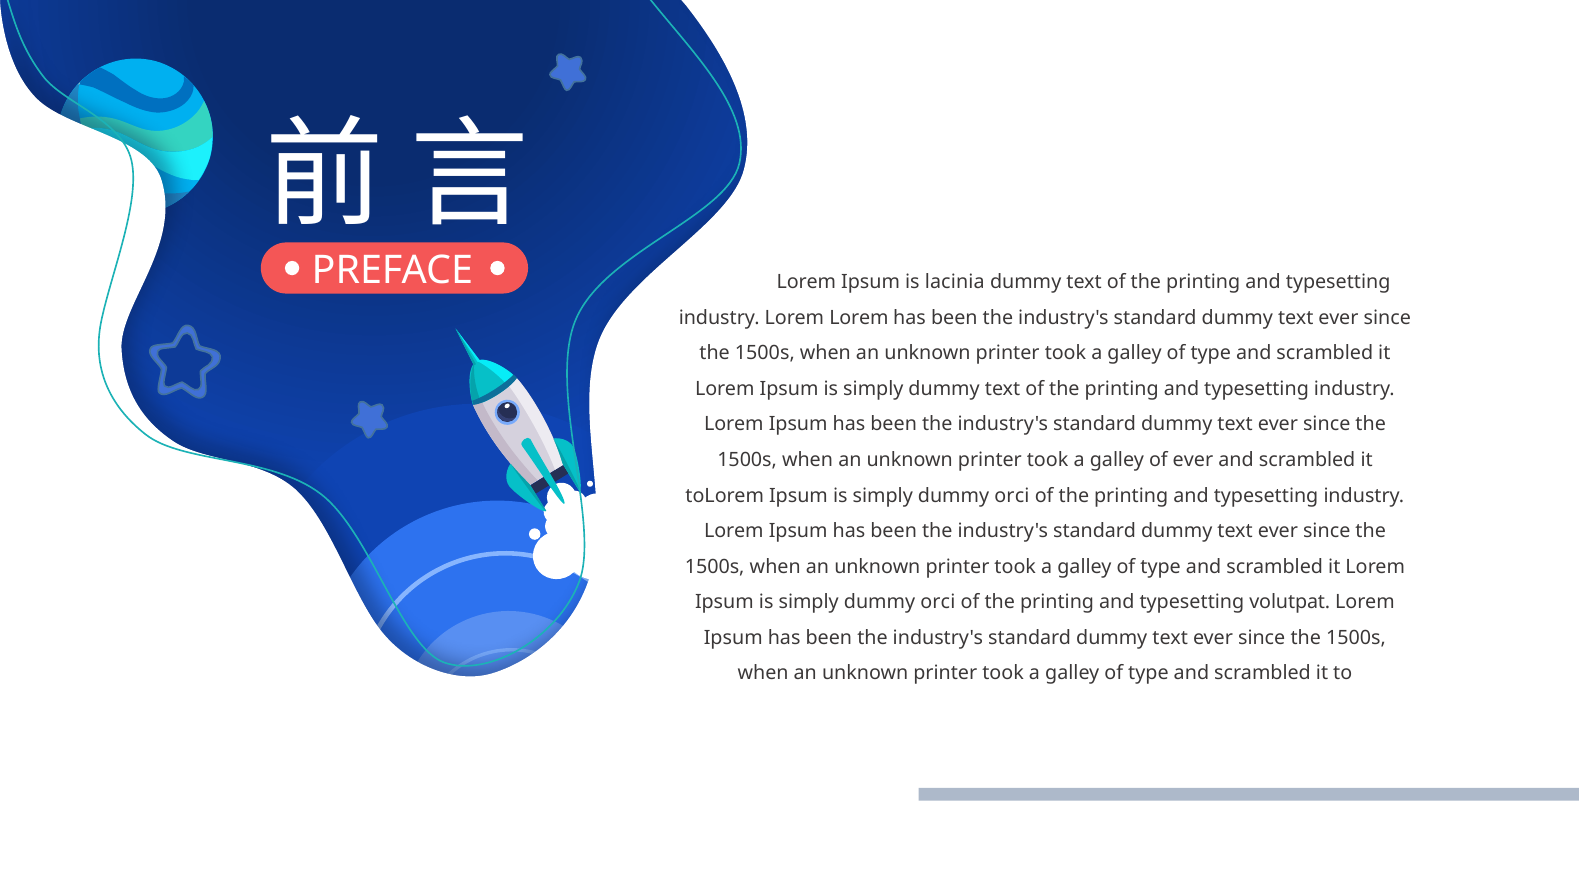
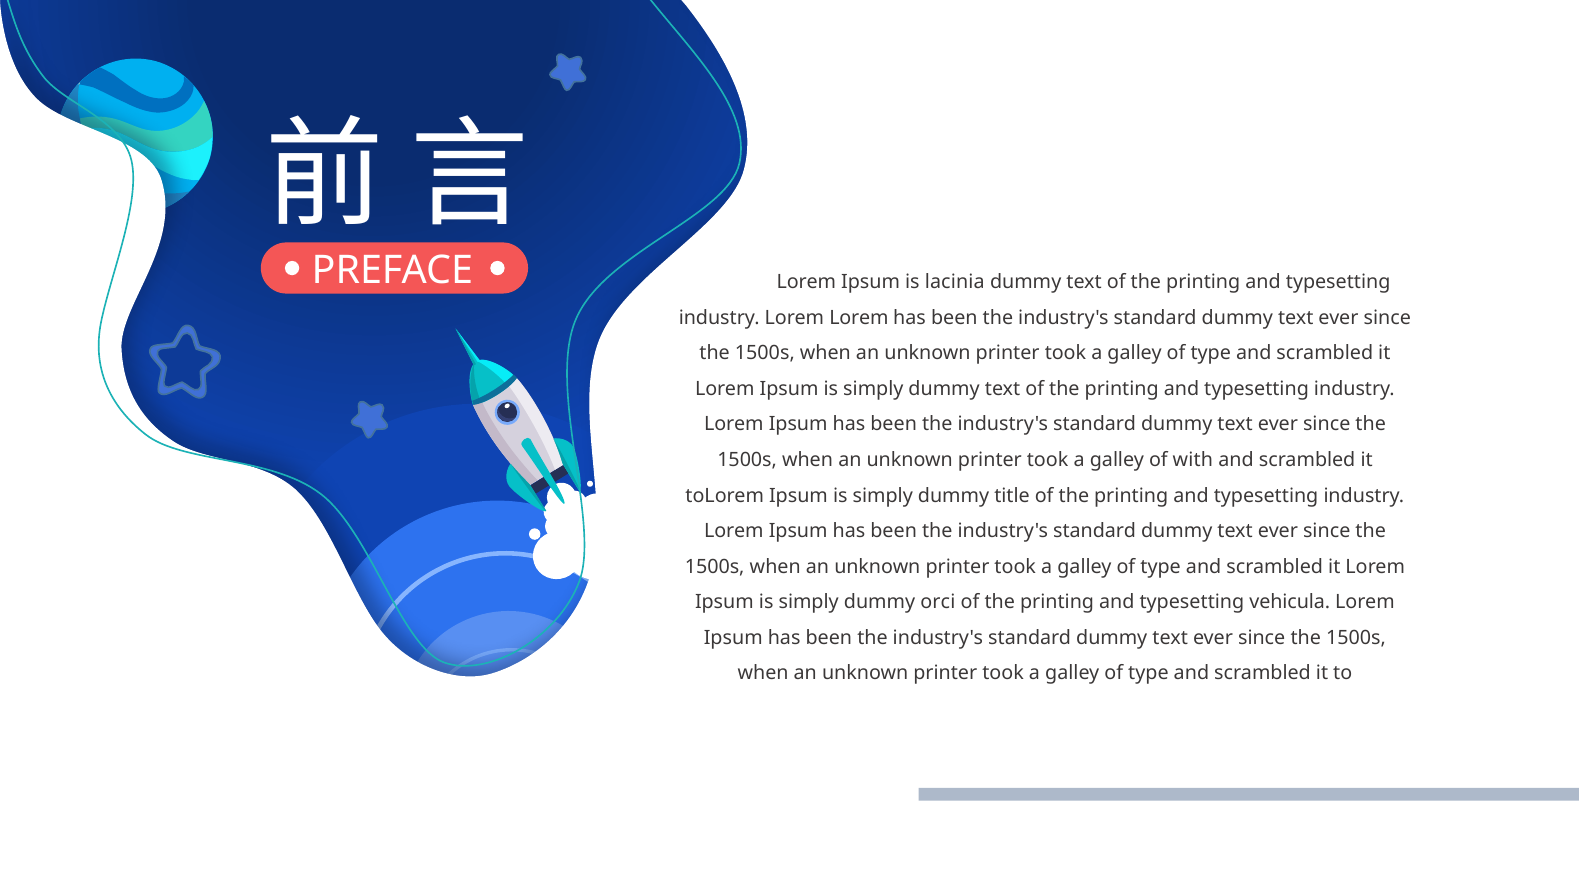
of ever: ever -> with (1193, 460)
orci: orci -> title (1012, 496)
volutpat: volutpat -> vehicula (1290, 602)
